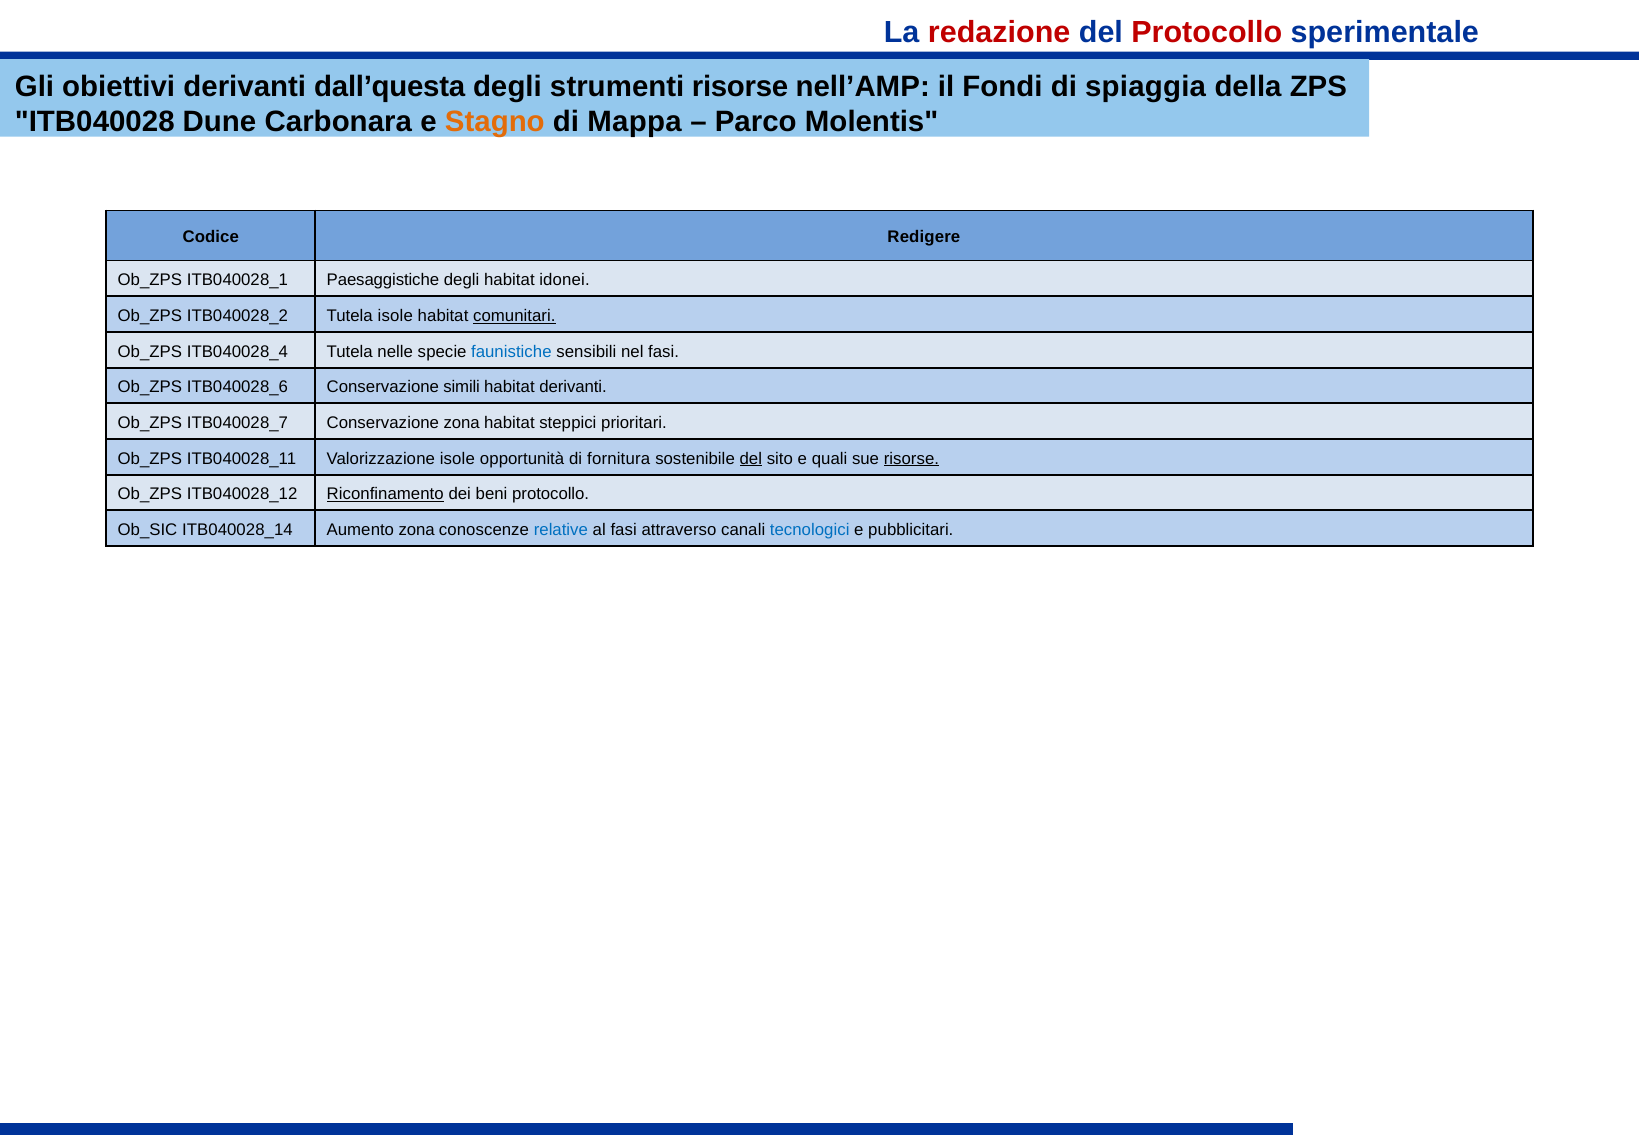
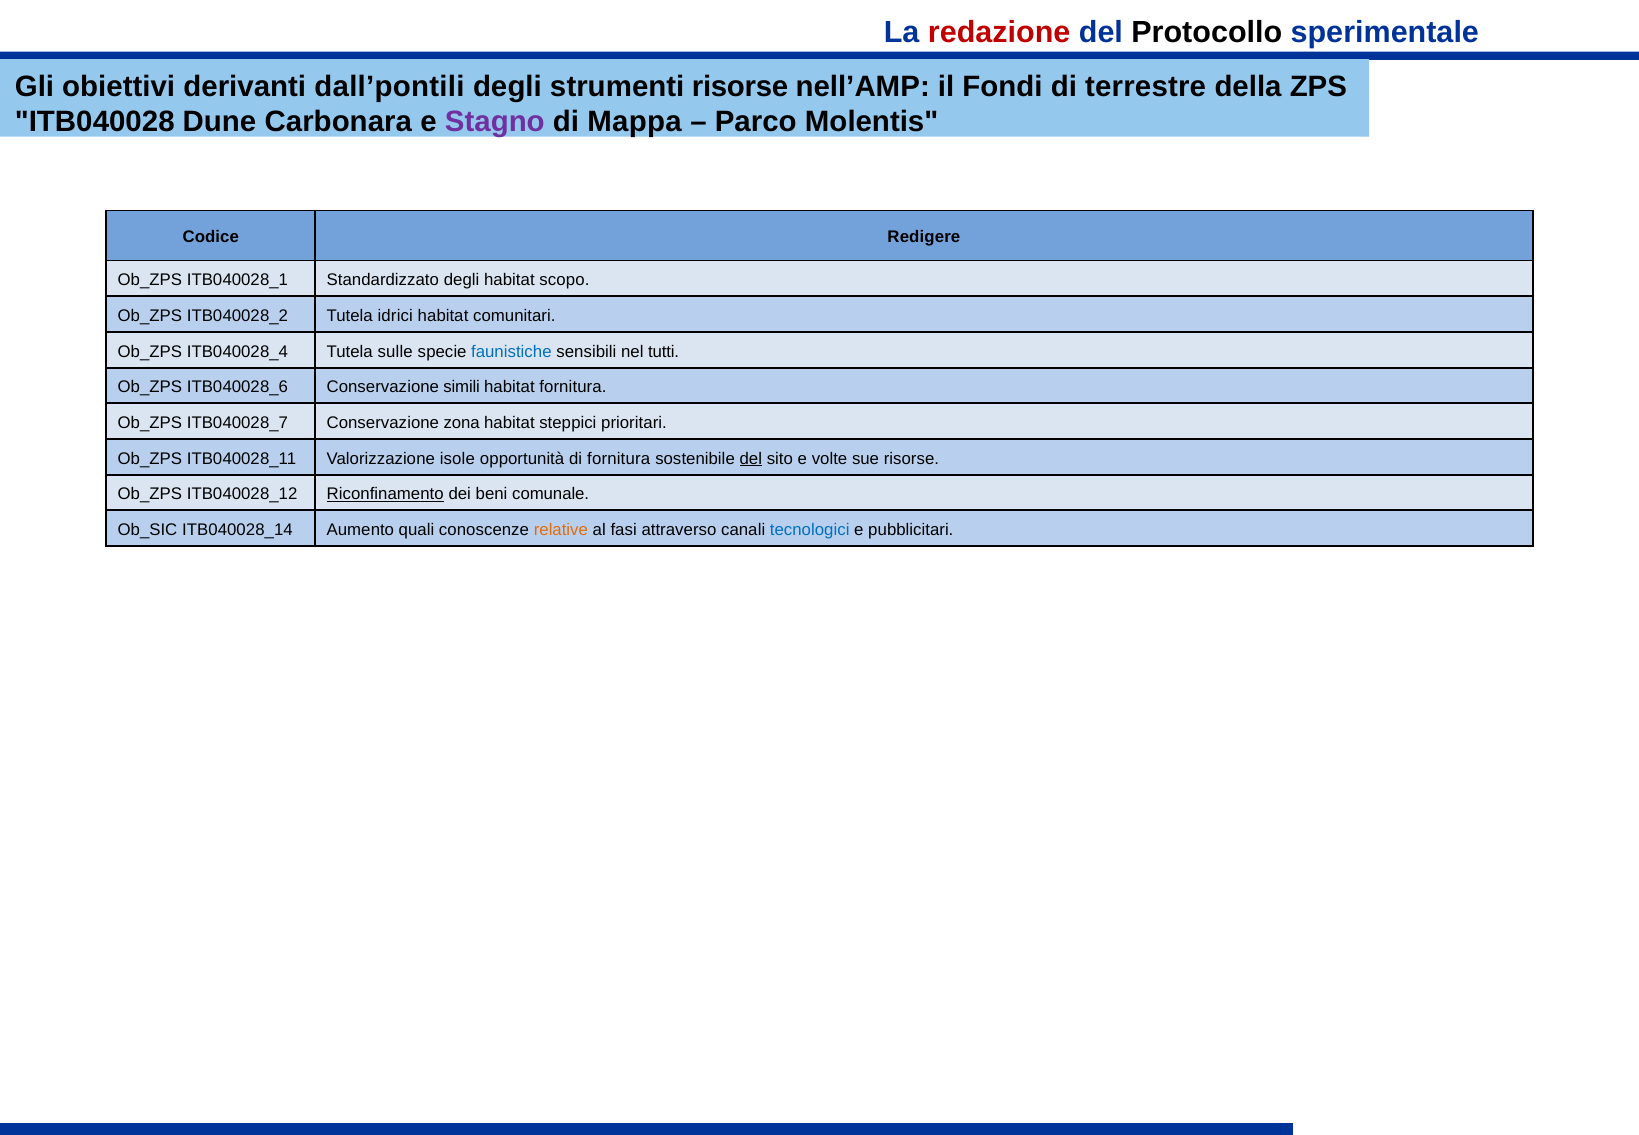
Protocollo colour: red -> black (1207, 33)
dall’questa: dall’questa -> dall’pontili (389, 86)
spiaggia: spiaggia -> terrestre (1146, 86)
Stagno colour: orange -> purple (495, 122)
Paesaggistiche: Paesaggistiche -> Standardizzato (383, 280)
idonei: idonei -> scopo (564, 280)
Tutela isole: isole -> idrici (395, 316)
comunitari underline: present -> none (514, 316)
nelle: nelle -> sulle (395, 351)
nel fasi: fasi -> tutti (664, 351)
habitat derivanti: derivanti -> fornitura (573, 387)
quali: quali -> volte (830, 458)
risorse underline: present -> none (911, 458)
beni protocollo: protocollo -> comunale (551, 494)
Aumento zona: zona -> quali (417, 530)
relative colour: blue -> orange (561, 530)
